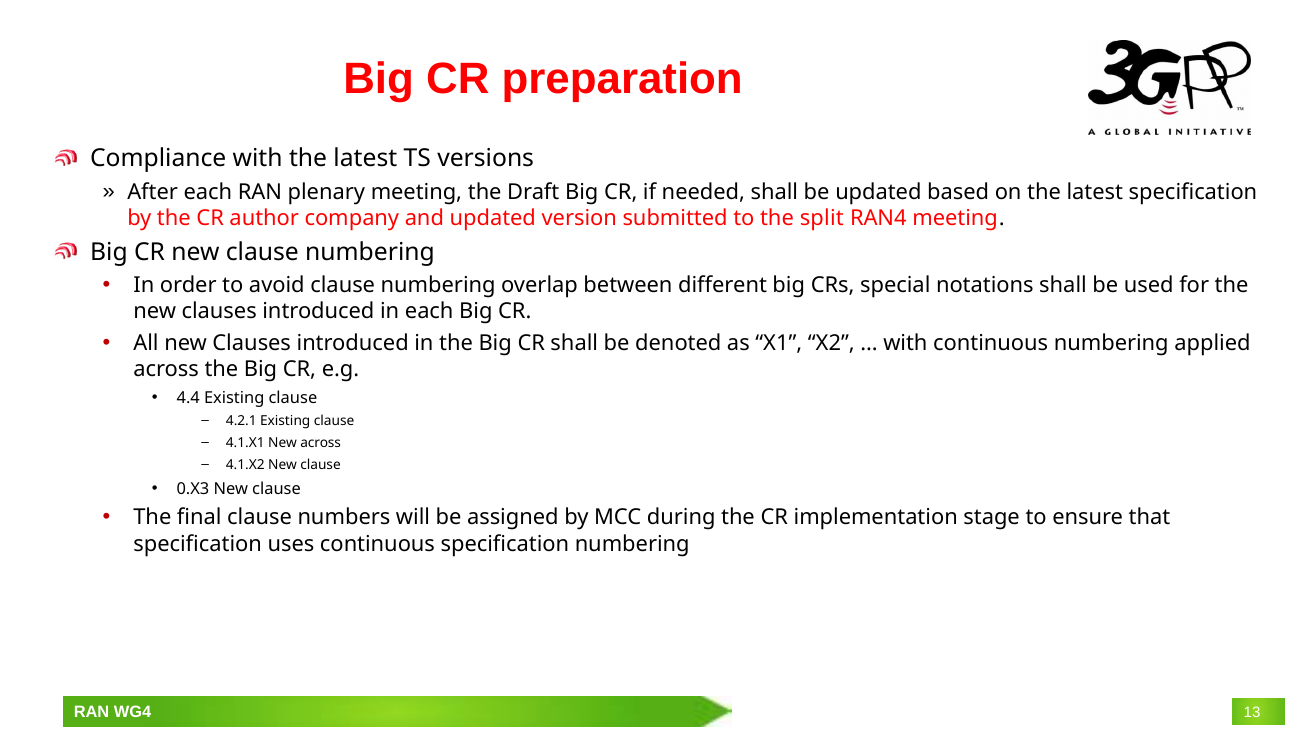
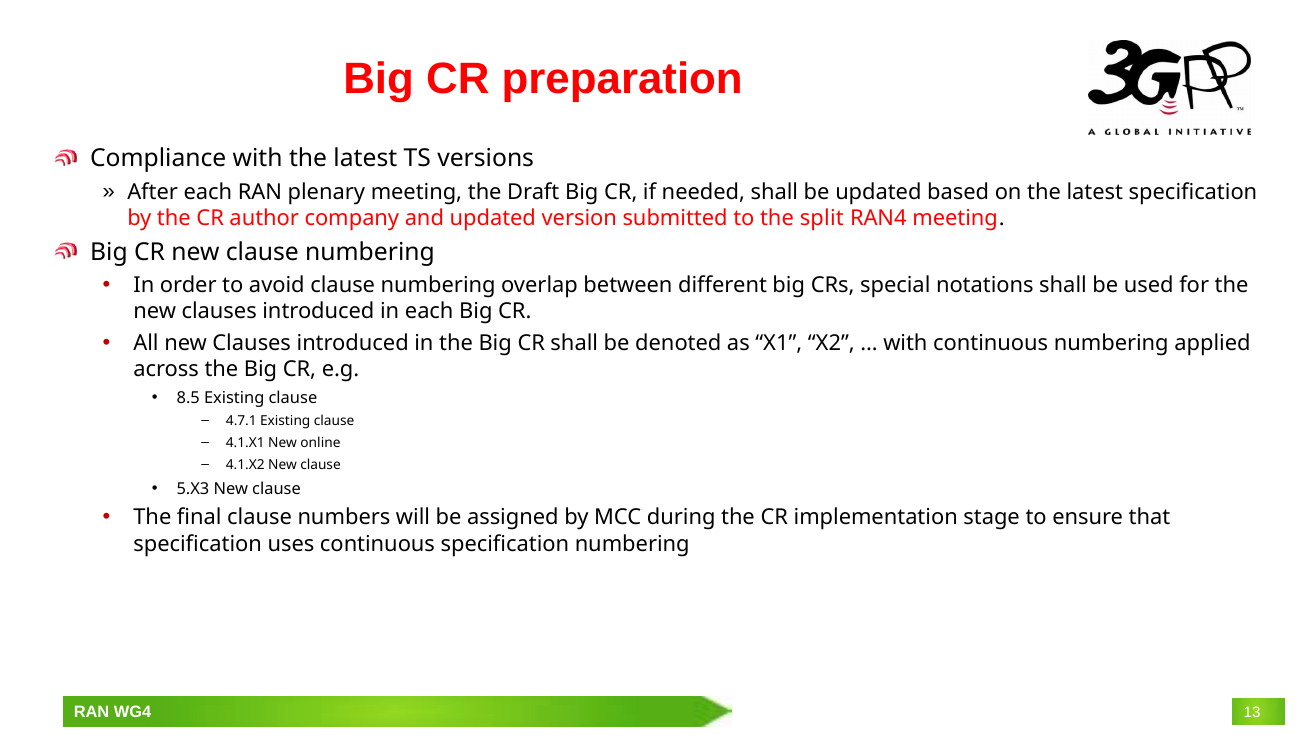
4.4: 4.4 -> 8.5 (188, 398)
4.2.1: 4.2.1 -> 4.7.1 (241, 421)
New across: across -> online (321, 443)
0.X3: 0.X3 -> 5.X3 (193, 489)
